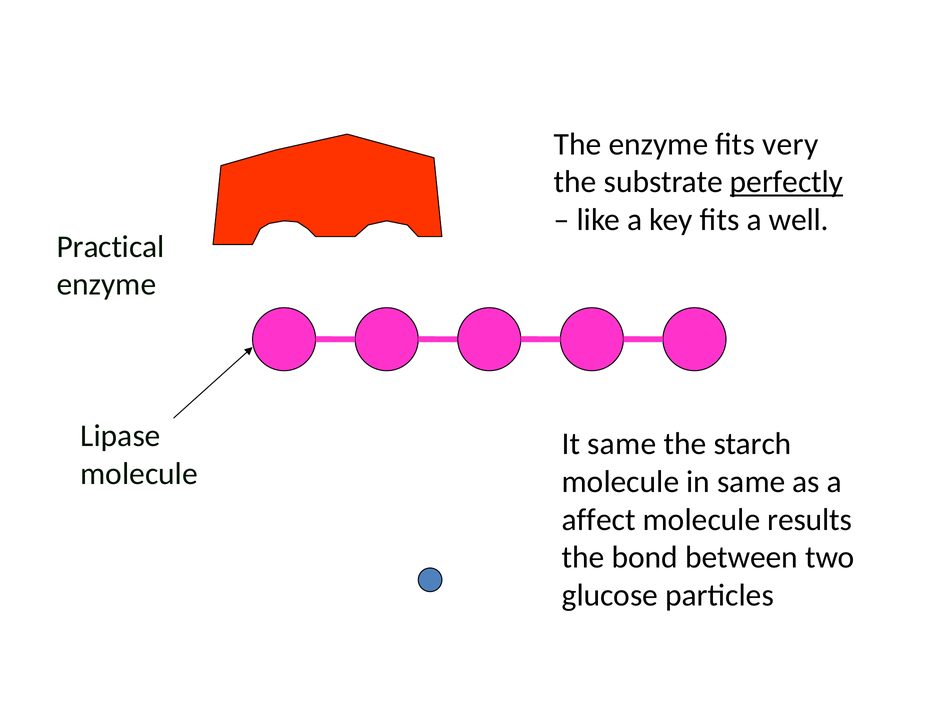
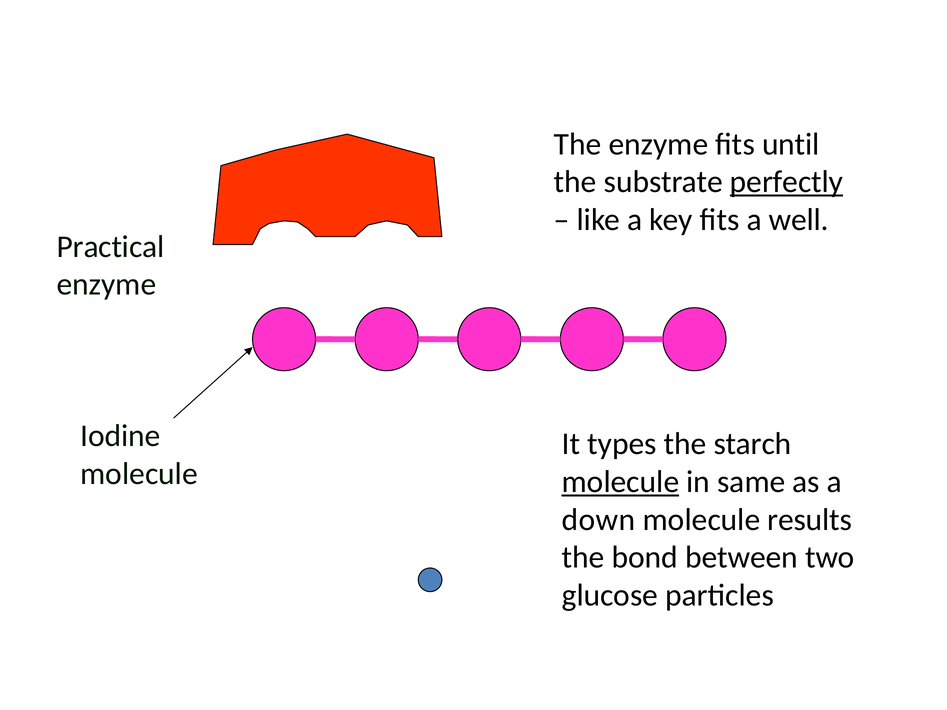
very: very -> until (791, 144)
Lipase: Lipase -> Iodine (120, 436)
It same: same -> types (622, 444)
molecule underline: none -> present (620, 482)
affect: affect -> down (599, 520)
